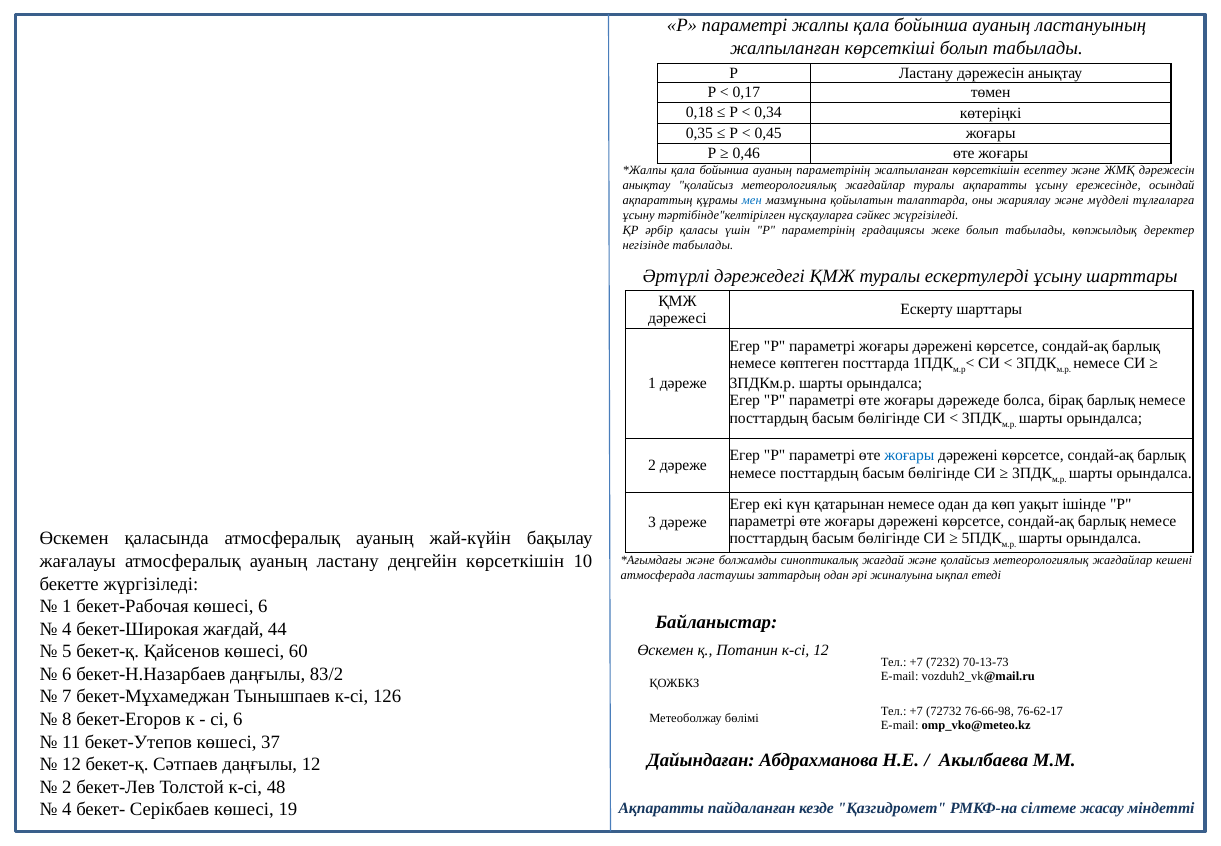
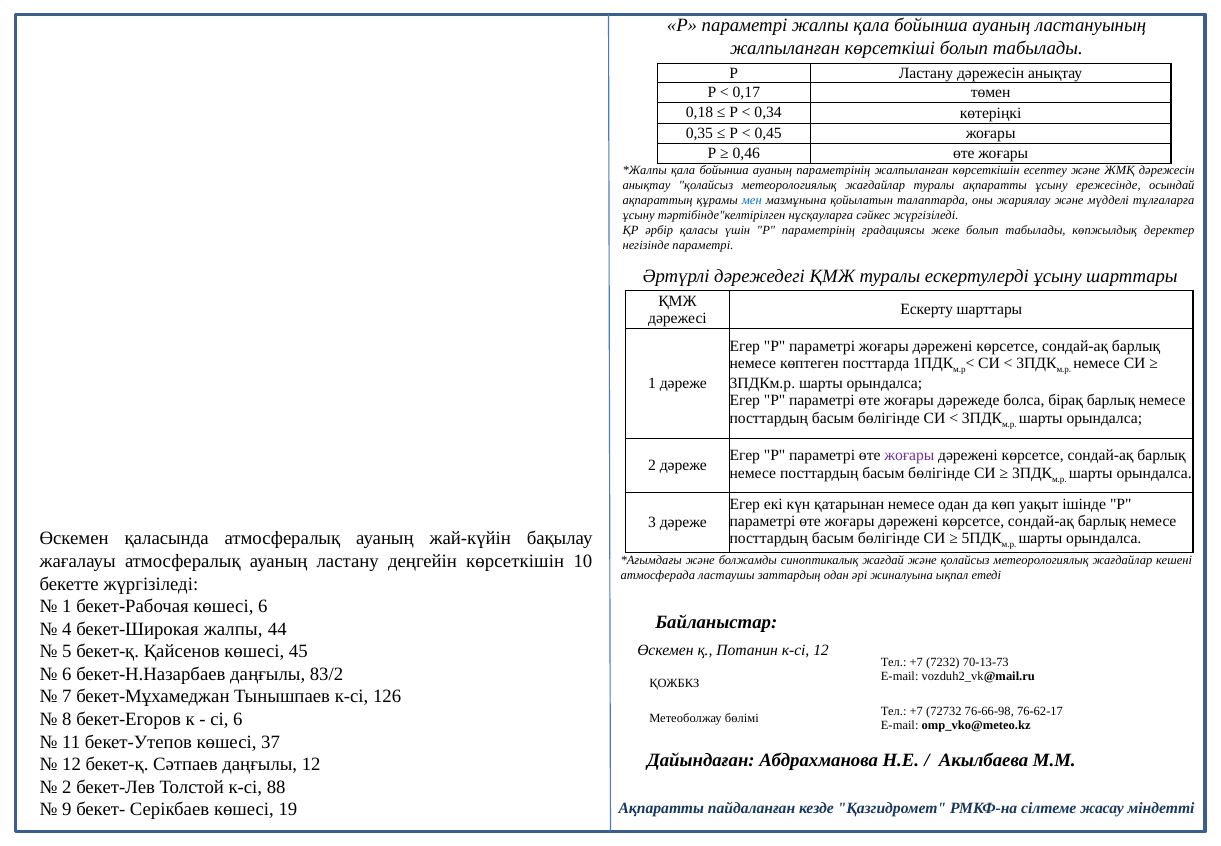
негізінде табылады: табылады -> параметрі (703, 245)
жоғары colour: blue -> purple (909, 455)
бекет-Широкая жағдай: жағдай -> жалпы (233, 629)
60: 60 -> 45 (298, 651)
48: 48 -> 88 (276, 786)
4: 4 -> 9 (67, 809)
